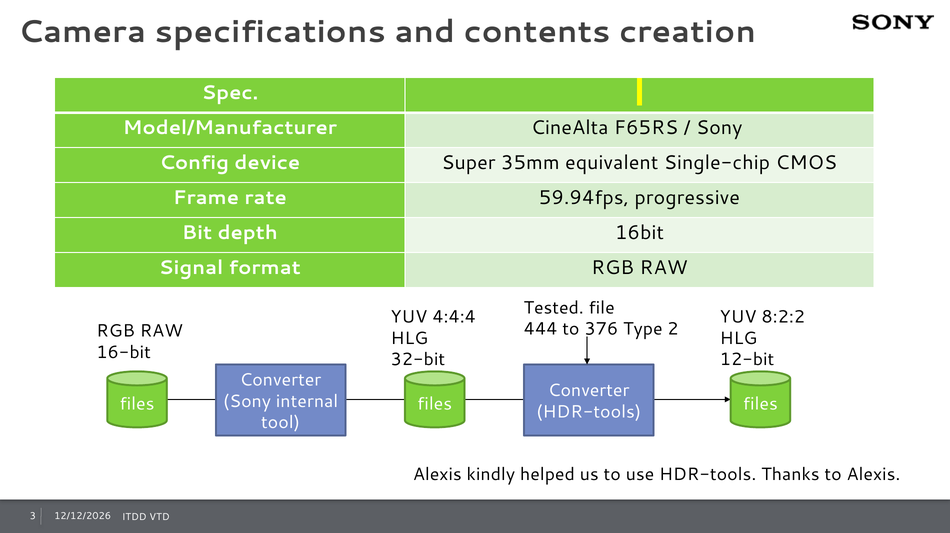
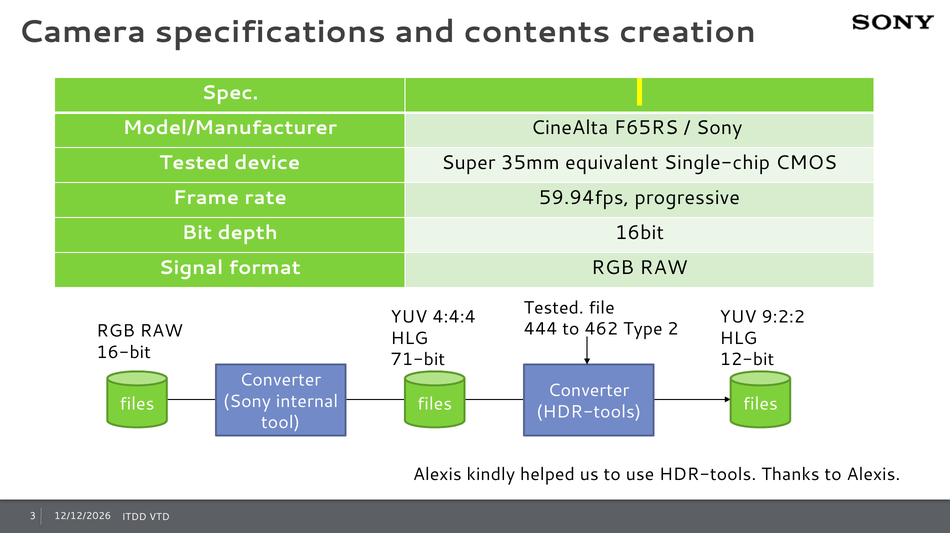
Config: Config -> Tested (194, 163)
8:2:2: 8:2:2 -> 9:2:2 (783, 317)
376: 376 -> 462 (601, 329)
32-bit: 32-bit -> 71-bit (418, 360)
